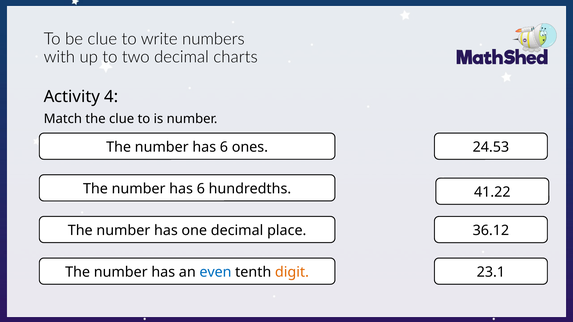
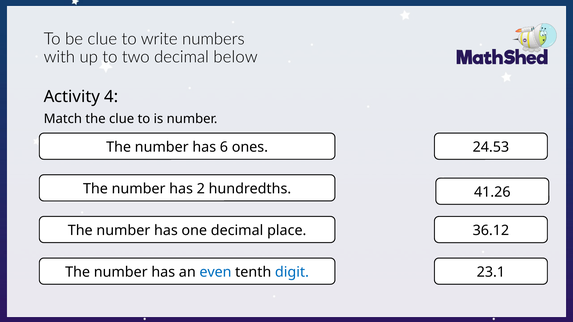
charts: charts -> below (235, 57)
6: 6 -> 2 (201, 189)
41.22: 41.22 -> 41.26 (492, 192)
digit colour: orange -> blue (292, 272)
